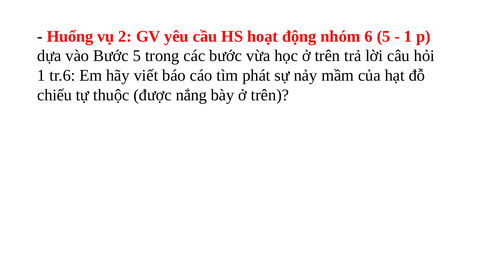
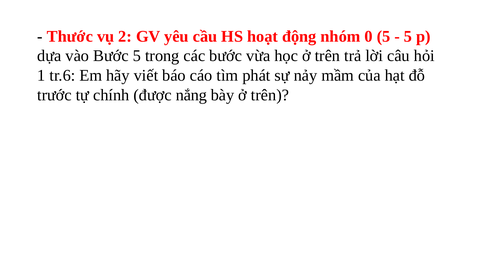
Huống: Huống -> Thước (70, 36)
6: 6 -> 0 (369, 36)
1: 1 -> 5 (408, 36)
chiếu: chiếu -> trước (55, 95)
thuộc: thuộc -> chính (111, 95)
